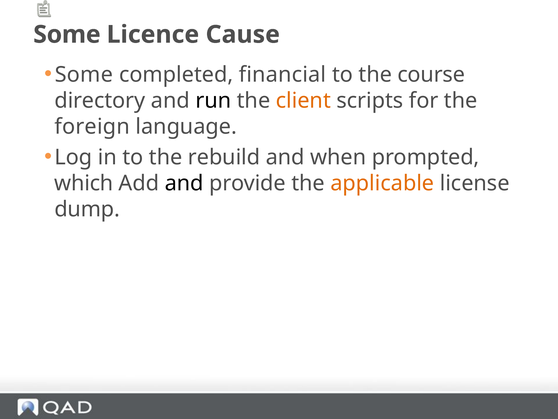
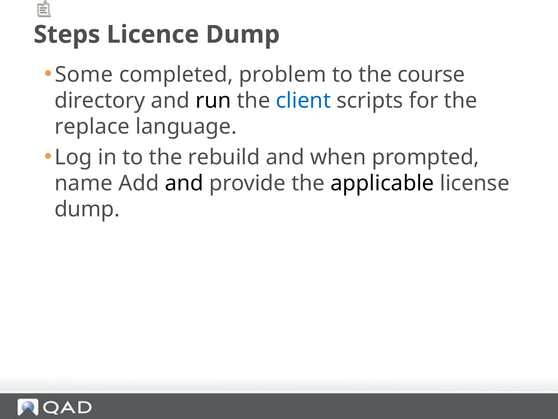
Some: Some -> Steps (67, 34)
Licence Cause: Cause -> Dump (243, 34)
financial: financial -> problem (283, 75)
client colour: orange -> blue (303, 101)
foreign: foreign -> replace (92, 127)
which: which -> name (84, 183)
applicable colour: orange -> black (382, 183)
